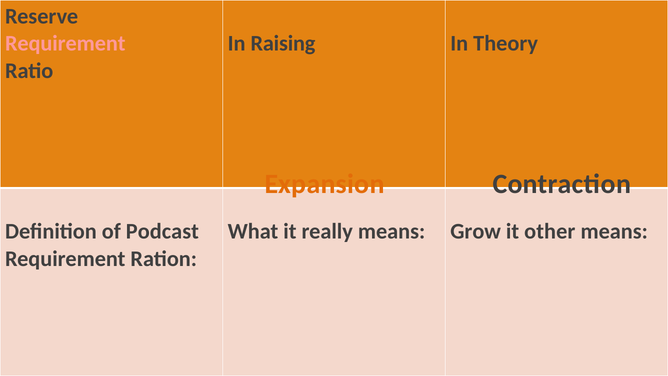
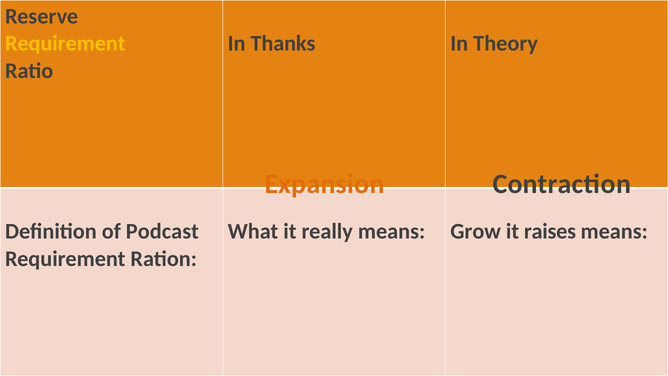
Requirement colour: pink -> yellow (65, 44)
Raising: Raising -> Thanks (283, 44)
other: other -> raises (550, 231)
